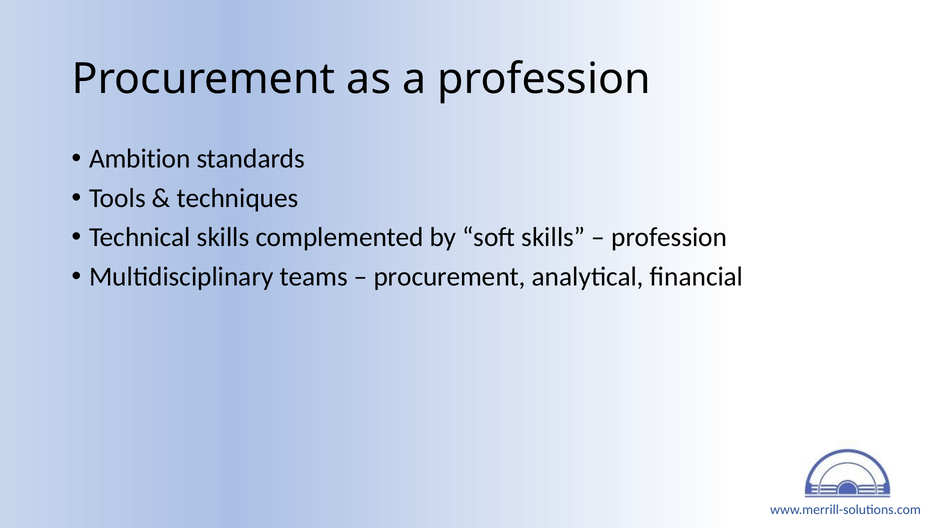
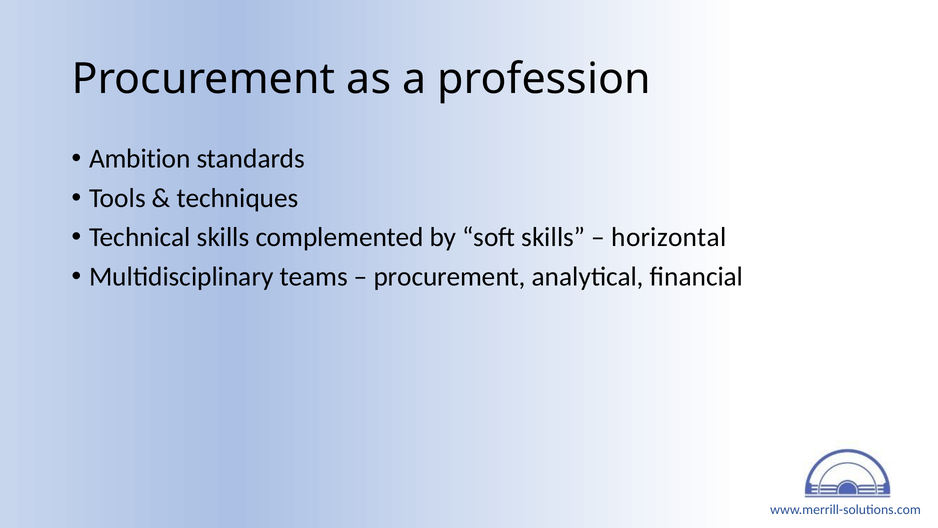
profession: profession -> horizontal (669, 237)
